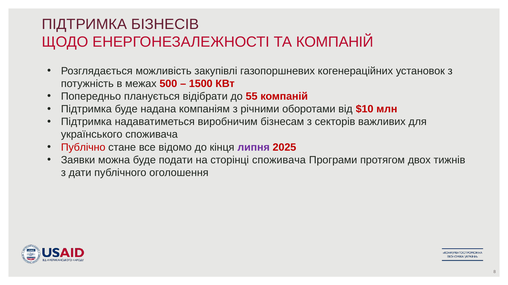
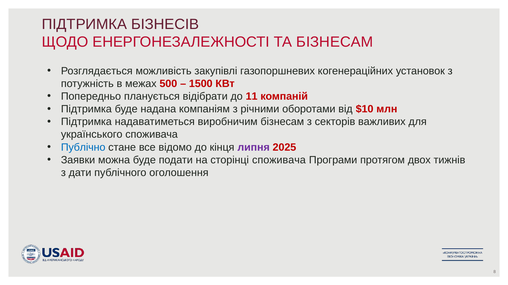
ТА КОМПАНІЙ: КОМПАНІЙ -> БІЗНЕСАМ (335, 42)
55: 55 -> 11 (252, 97)
Публічно colour: red -> blue (83, 148)
